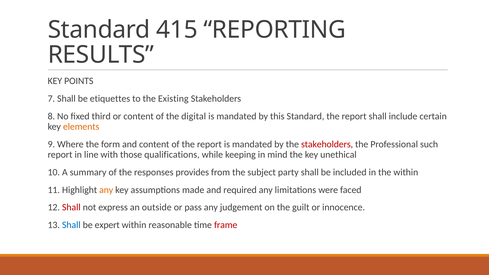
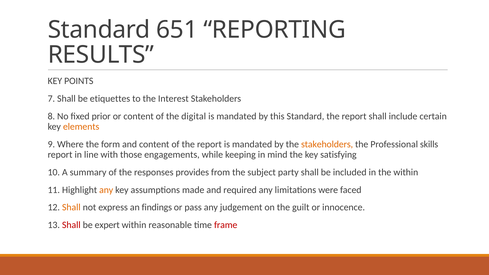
415: 415 -> 651 (177, 30)
Existing: Existing -> Interest (173, 99)
third: third -> prior (101, 116)
stakeholders colour: red -> orange (327, 144)
such: such -> skills (429, 144)
qualifications: qualifications -> engagements (172, 155)
unethical: unethical -> satisfying (338, 155)
Shall colour: red -> orange (71, 207)
outside: outside -> findings (157, 207)
Shall colour: blue -> red (71, 225)
